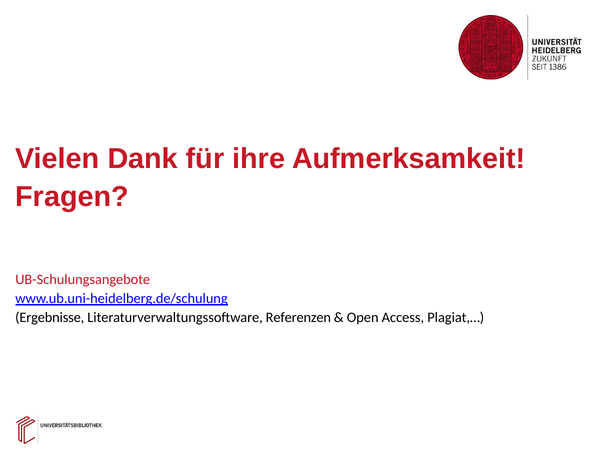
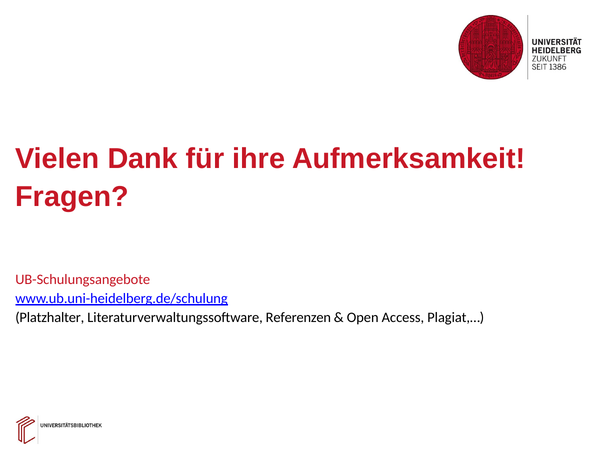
Ergebnisse: Ergebnisse -> Platzhalter (50, 317)
